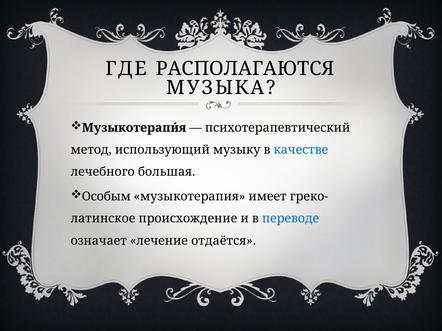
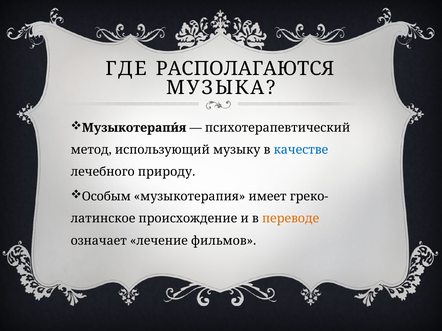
большая: большая -> природу (167, 172)
переводе colour: blue -> orange (291, 219)
отдаётся: отдаётся -> фильмов (224, 241)
